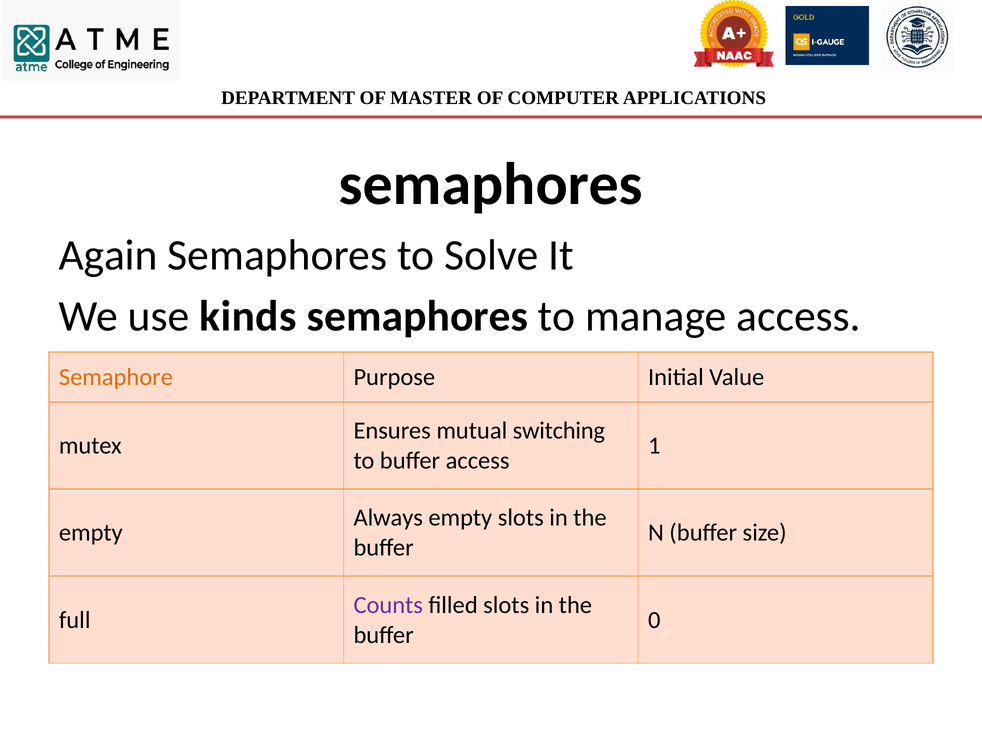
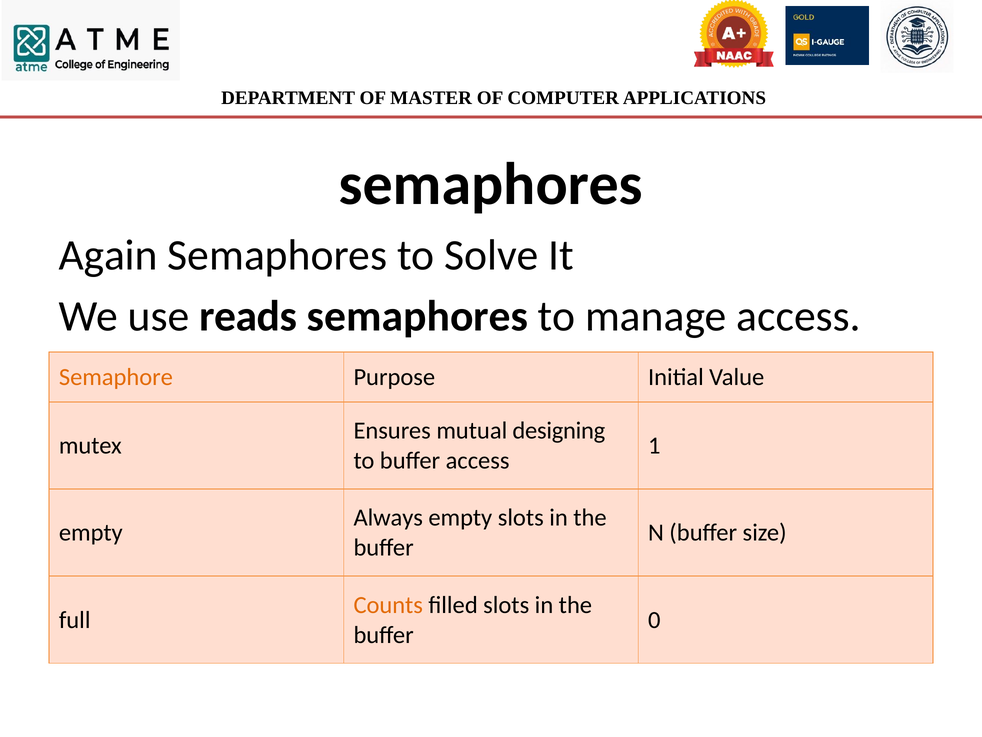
kinds: kinds -> reads (248, 316)
switching: switching -> designing (559, 430)
Counts colour: purple -> orange (388, 605)
